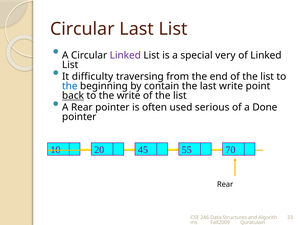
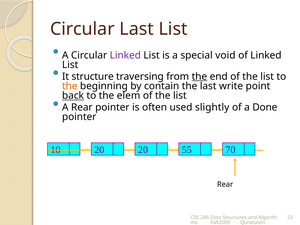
very: very -> void (225, 55)
difficulty: difficulty -> structure (93, 76)
the underline: none -> present (199, 76)
the colour: blue -> orange (70, 86)
the write: write -> elem (129, 96)
serious: serious -> slightly (212, 107)
20 45: 45 -> 20 (143, 150)
